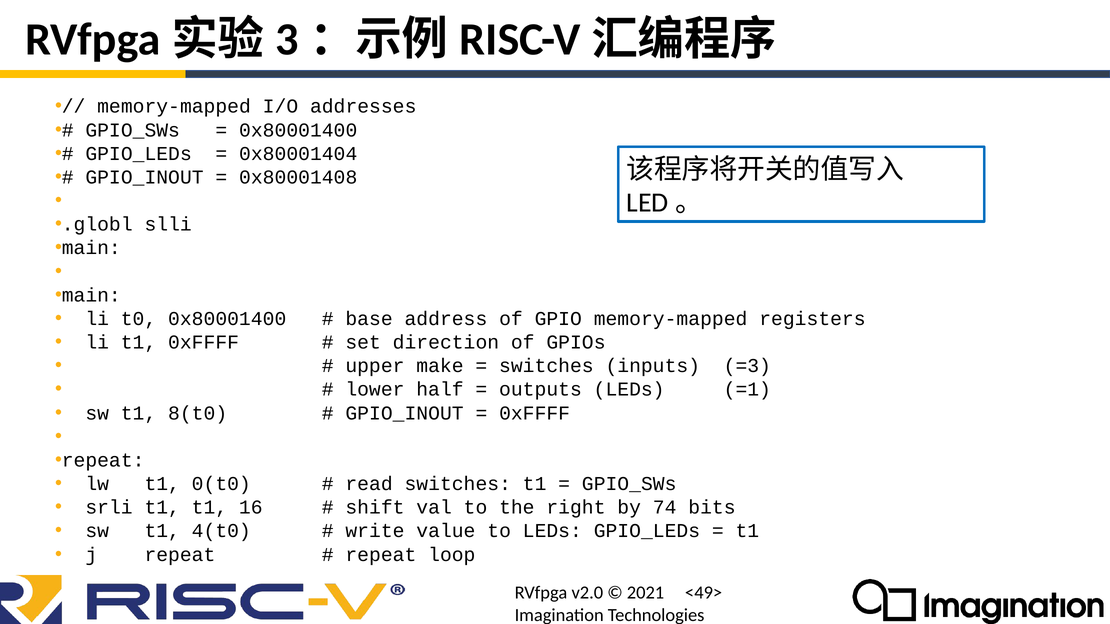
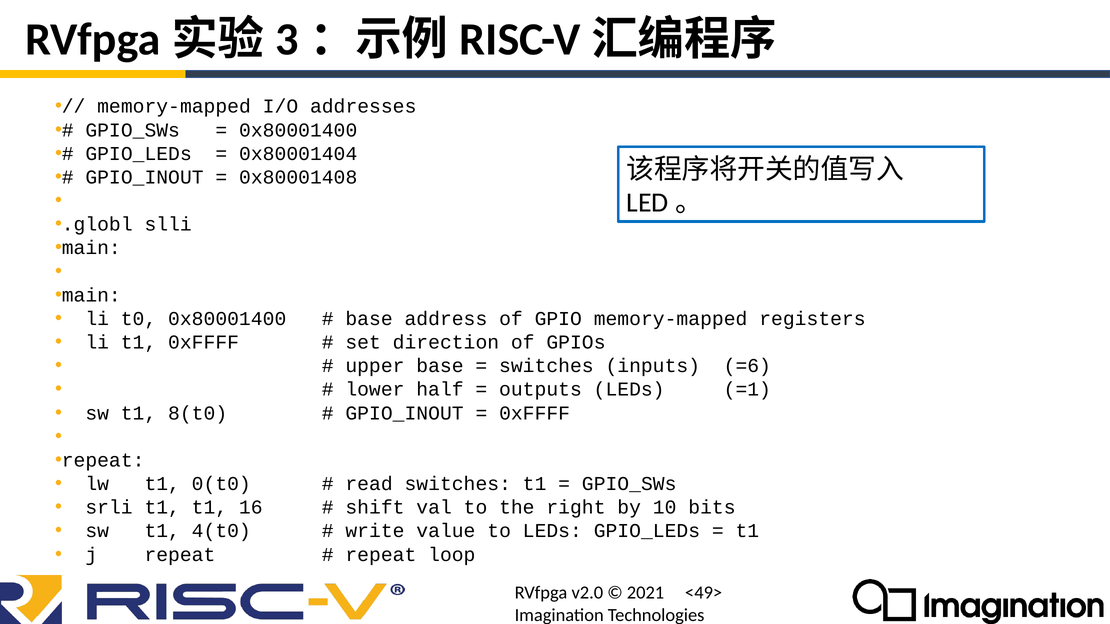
upper make: make -> base (440, 366)
=3: =3 -> =6 (747, 366)
74: 74 -> 10 (665, 508)
